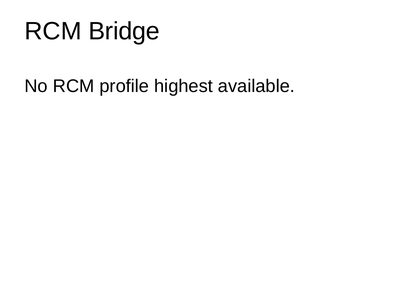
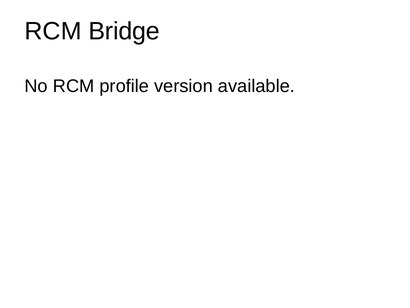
highest: highest -> version (184, 86)
